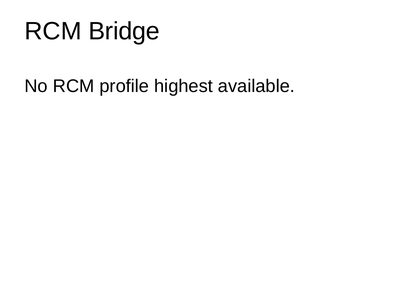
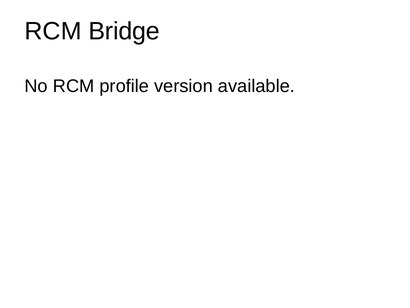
highest: highest -> version (184, 86)
